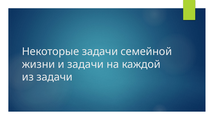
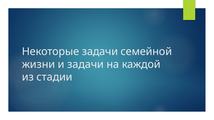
из задачи: задачи -> стадии (54, 77)
